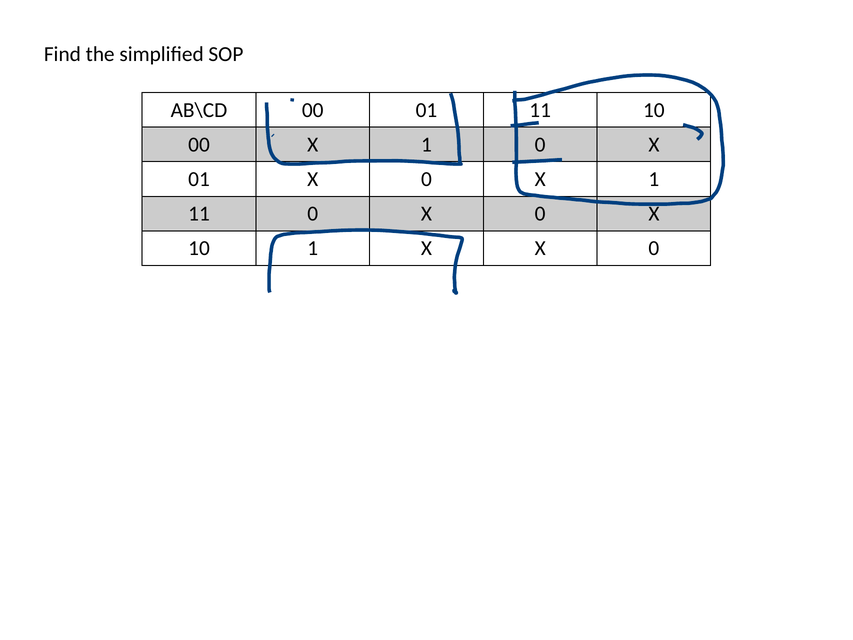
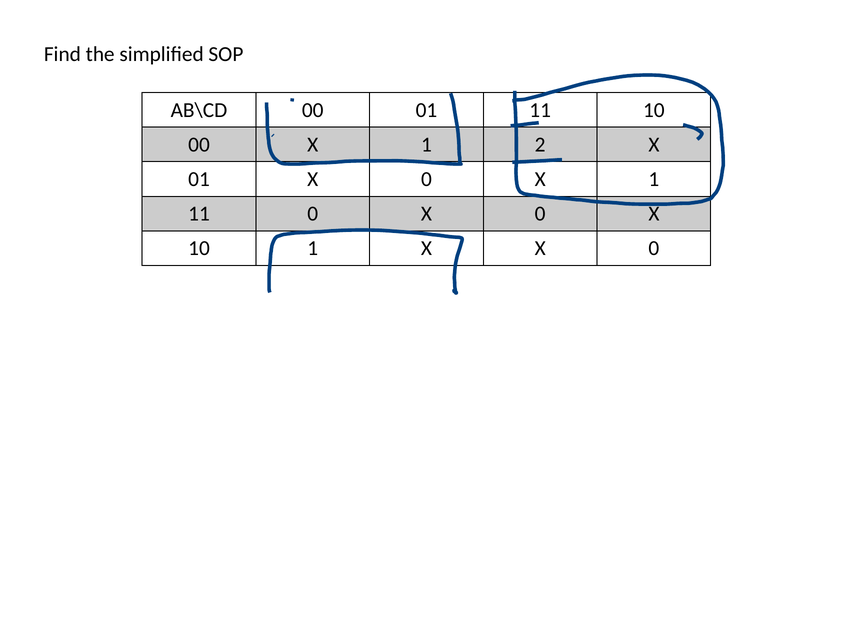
1 0: 0 -> 2 (540, 145)
